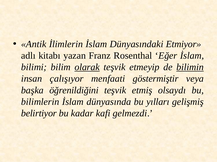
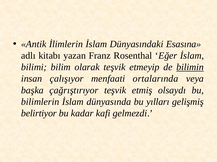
Etmiyor: Etmiyor -> Esasına (184, 44)
olarak underline: present -> none (87, 67)
göstermiştir: göstermiştir -> ortalarında (156, 79)
öğrenildiğini: öğrenildiğini -> çağrıştırıyor (74, 91)
